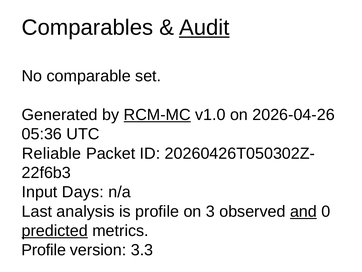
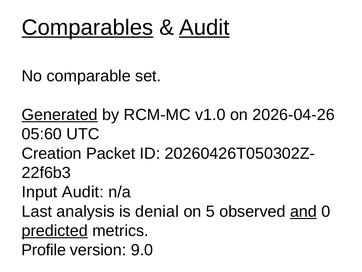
Comparables underline: none -> present (87, 27)
Generated underline: none -> present (60, 115)
RCM-MC underline: present -> none (157, 115)
05:36: 05:36 -> 05:60 (42, 134)
Reliable: Reliable -> Creation (52, 153)
Input Days: Days -> Audit (83, 192)
is profile: profile -> denial (157, 211)
3: 3 -> 5 (210, 211)
3.3: 3.3 -> 9.0 (142, 250)
